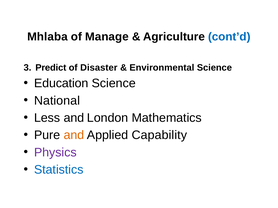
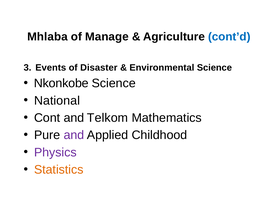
Predict: Predict -> Events (51, 68)
Education: Education -> Nkonkobe (61, 83)
Less: Less -> Cont (47, 118)
London: London -> Telkom (108, 118)
and colour: orange -> purple (74, 135)
Capability: Capability -> Childhood (159, 135)
Statistics colour: blue -> orange (59, 170)
